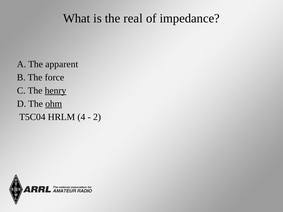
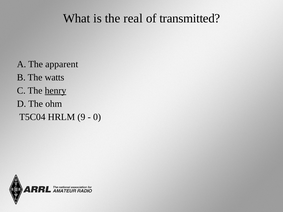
impedance: impedance -> transmitted (190, 18)
force: force -> watts (54, 78)
ohm underline: present -> none (54, 104)
4: 4 -> 9 (81, 117)
2: 2 -> 0 (97, 117)
